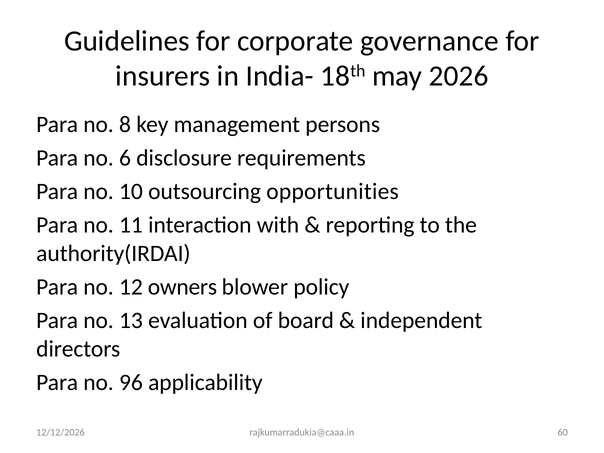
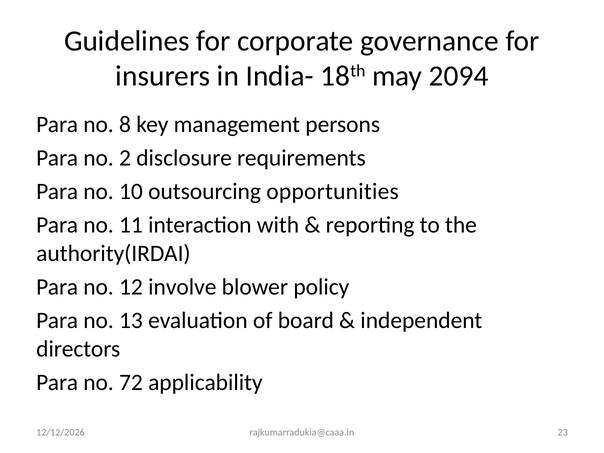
2026: 2026 -> 2094 (459, 76)
6: 6 -> 2 (125, 158)
owners: owners -> involve (182, 287)
96: 96 -> 72 (131, 382)
60: 60 -> 23 (563, 433)
